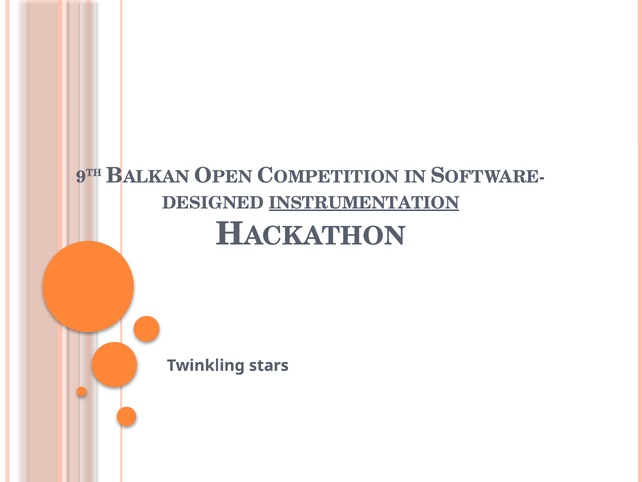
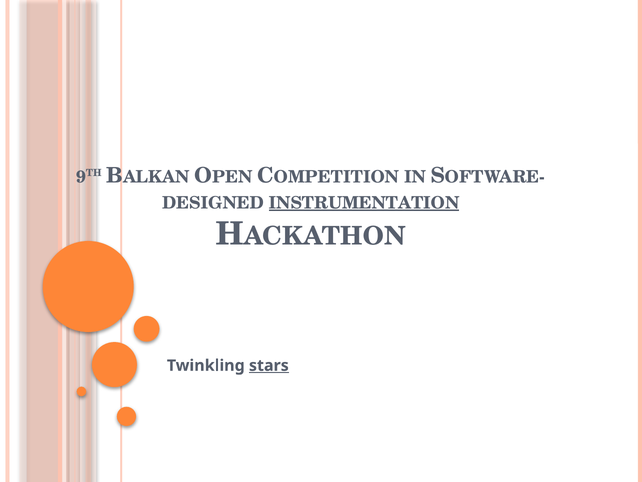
stars underline: none -> present (269, 365)
